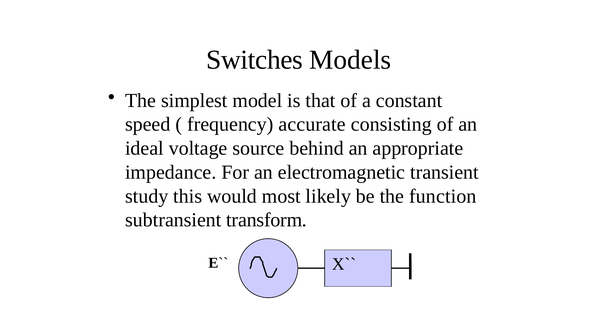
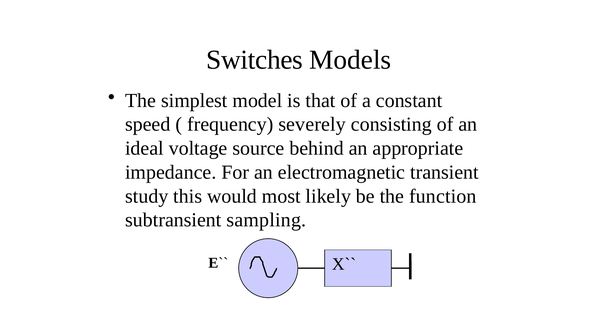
accurate: accurate -> severely (312, 125)
transform: transform -> sampling (266, 220)
